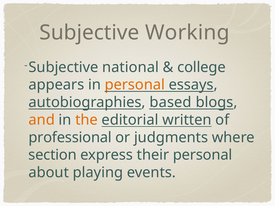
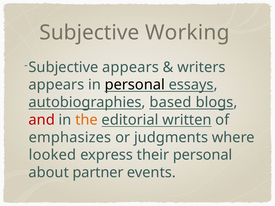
Subjective national: national -> appears (131, 67)
college: college -> writers (201, 67)
personal colour: orange -> black (135, 85)
and colour: orange -> red (42, 120)
professional: professional -> emphasizes (70, 138)
section: section -> looked (52, 155)
playing: playing -> partner (98, 173)
